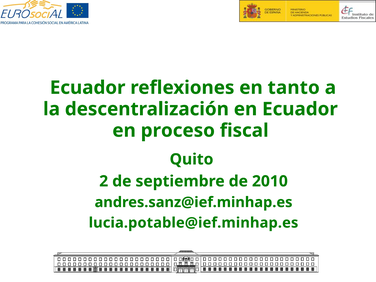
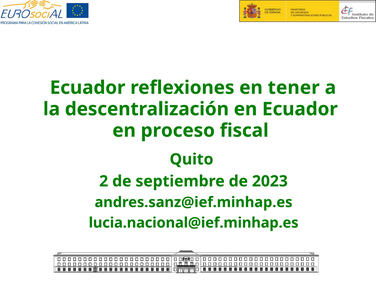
tanto: tanto -> tener (294, 88)
2010: 2010 -> 2023 (270, 181)
lucia.potable@ief.minhap.es: lucia.potable@ief.minhap.es -> lucia.nacional@ief.minhap.es (194, 223)
